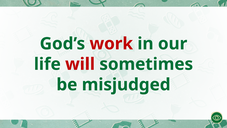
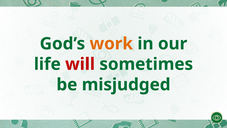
work colour: red -> orange (111, 44)
